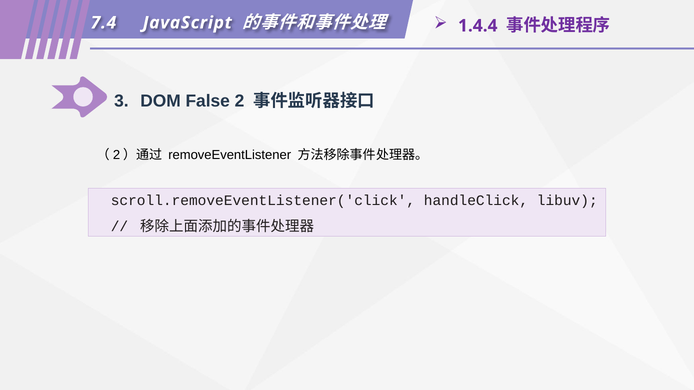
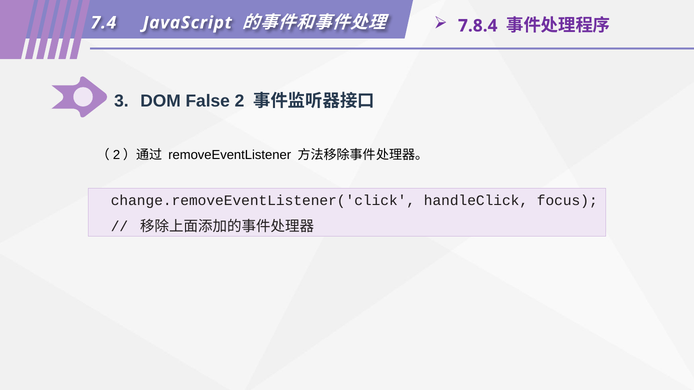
1.4.4: 1.4.4 -> 7.8.4 (478, 26)
scroll.removeEventListener('click: scroll.removeEventListener('click -> change.removeEventListener('click (263, 200)
libuv: libuv -> focus (567, 200)
